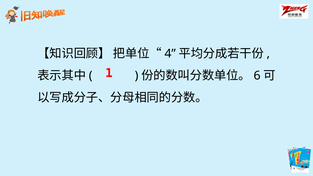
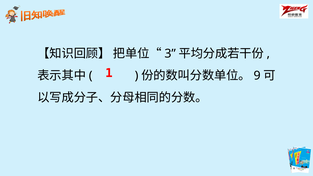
4: 4 -> 3 (170, 54)
6: 6 -> 9 (257, 76)
